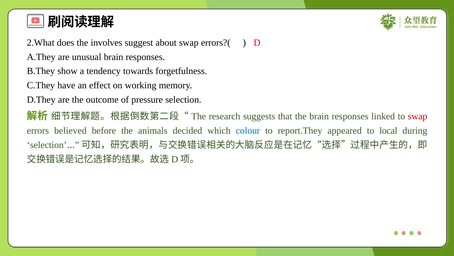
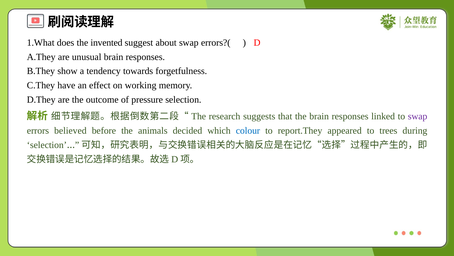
2.What: 2.What -> 1.What (41, 43)
involves: involves -> invented (107, 43)
swap colour: red -> purple (418, 116)
local: local -> trees (388, 130)
